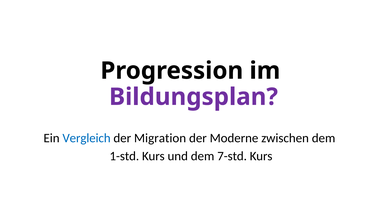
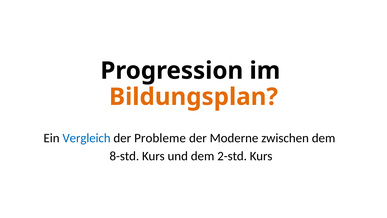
Bildungsplan colour: purple -> orange (193, 97)
Migration: Migration -> Probleme (160, 138)
1-std: 1-std -> 8-std (124, 156)
7-std: 7-std -> 2-std (232, 156)
